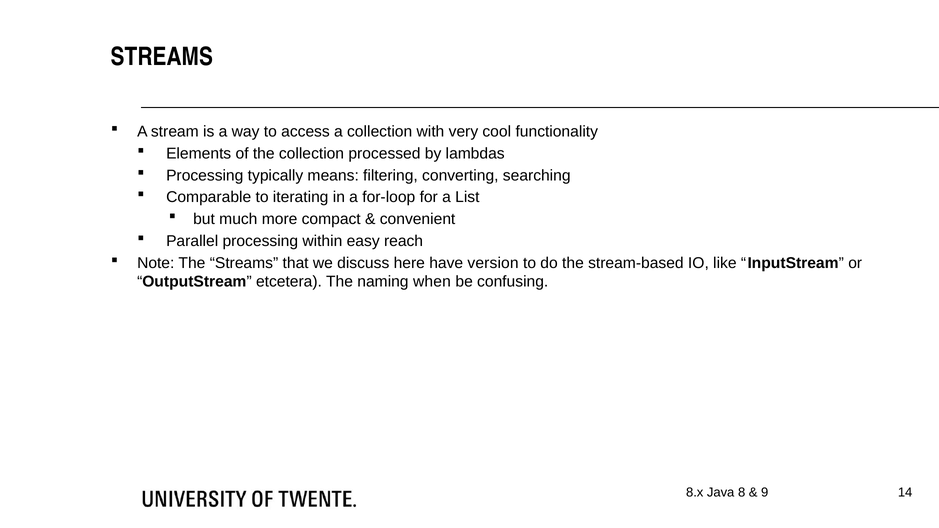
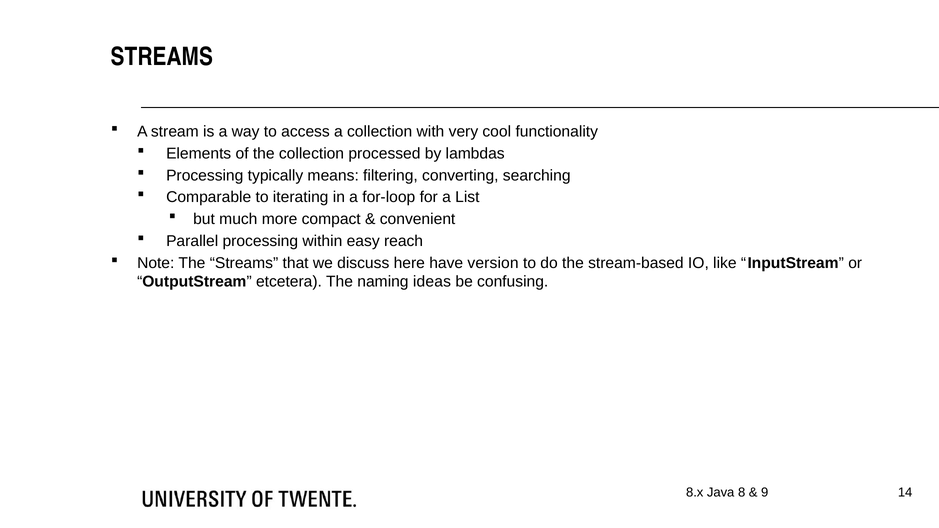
when: when -> ideas (432, 282)
